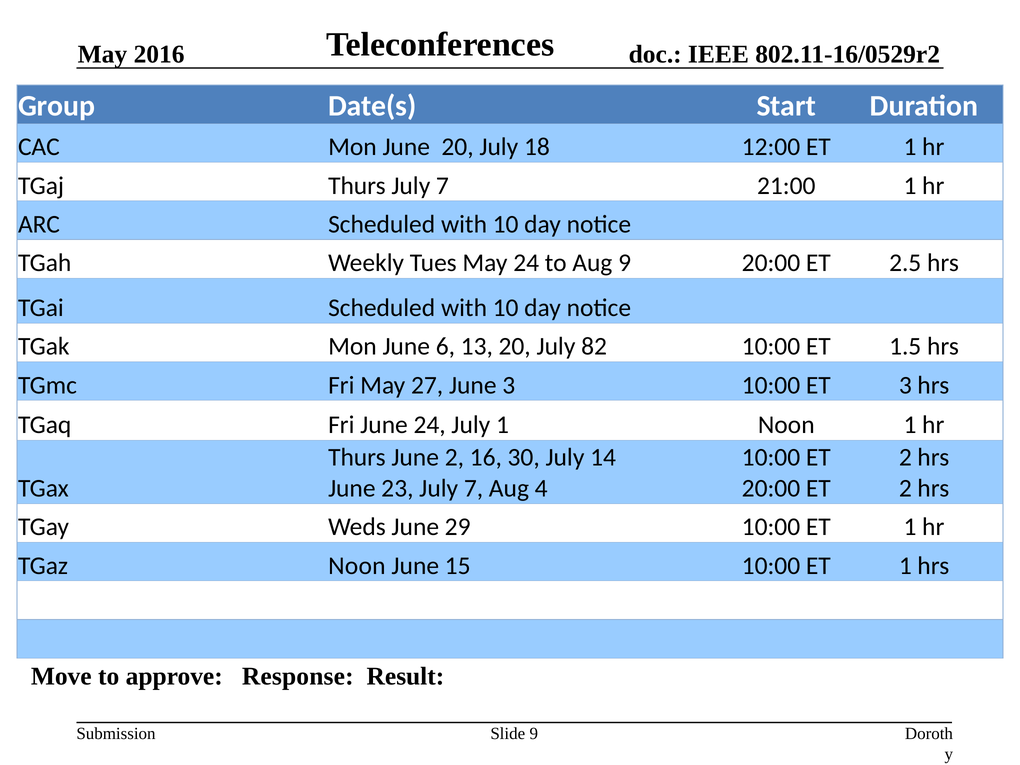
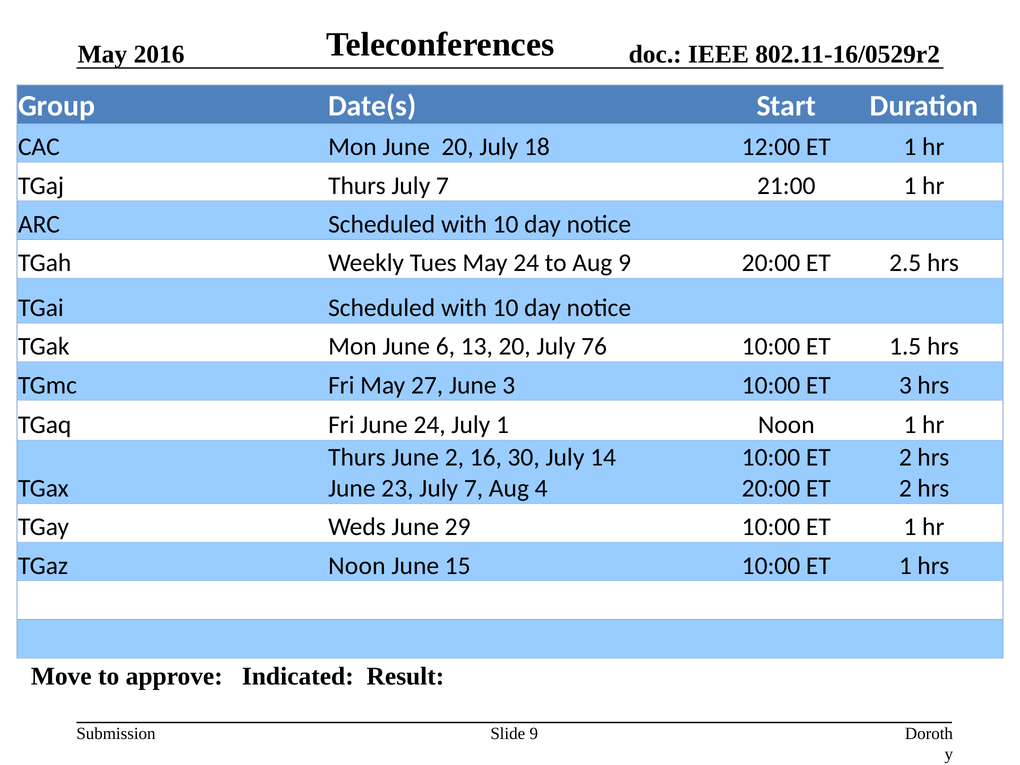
82: 82 -> 76 (594, 346)
Response: Response -> Indicated (298, 677)
